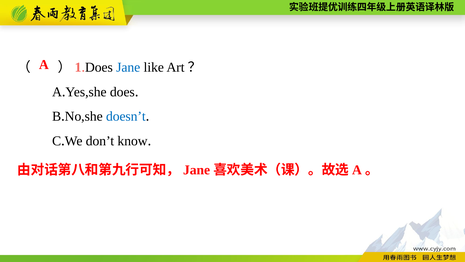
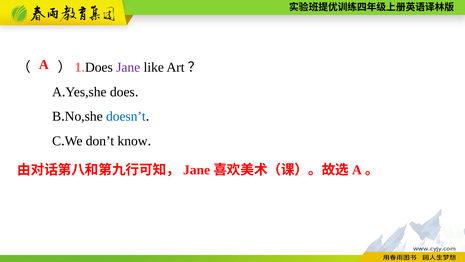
Jane colour: blue -> purple (128, 67)
